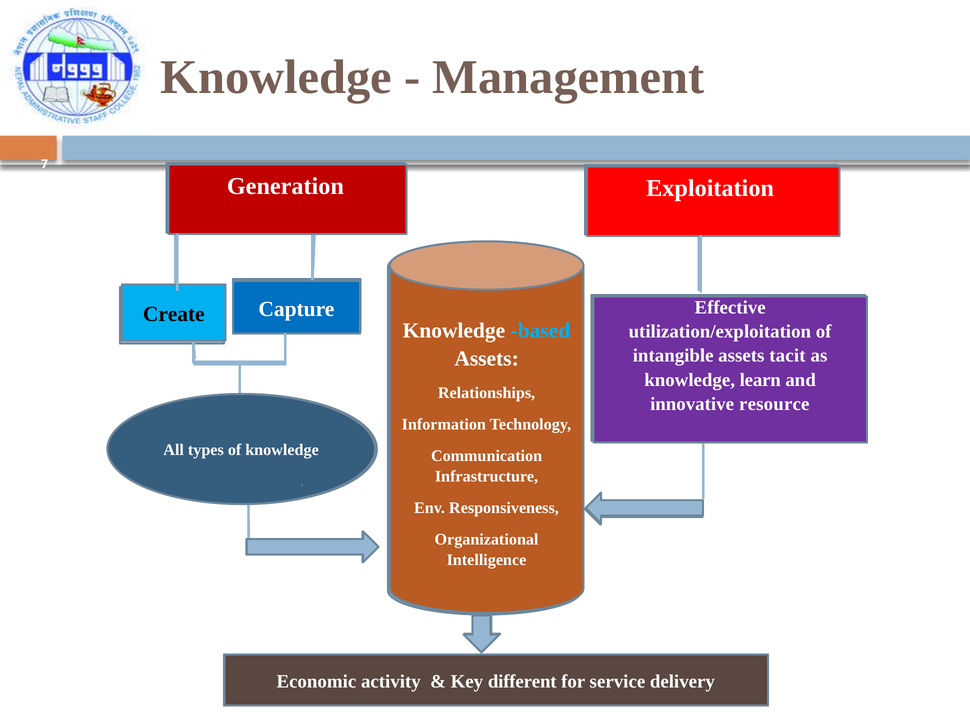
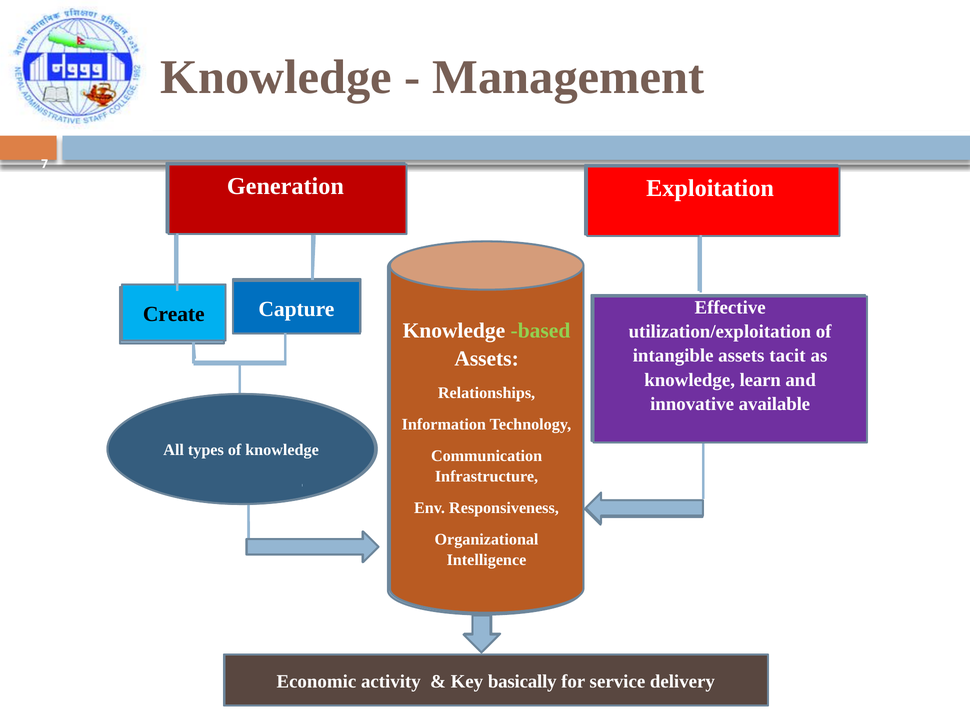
based colour: light blue -> light green (540, 331)
resource: resource -> available (774, 404)
different: different -> basically (522, 682)
